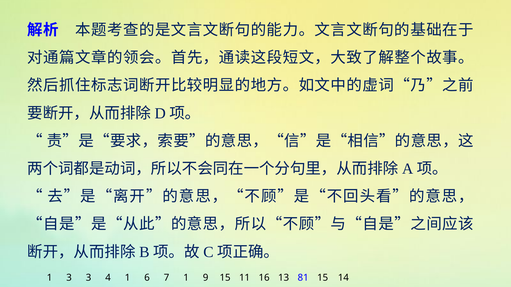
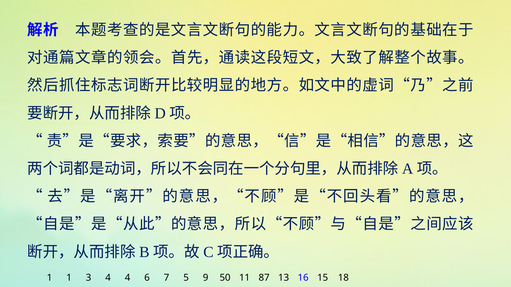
1 3: 3 -> 1 (69, 278)
4 1: 1 -> 4 (128, 278)
7 1: 1 -> 5 (186, 278)
9 15: 15 -> 50 (225, 278)
16: 16 -> 87 (264, 278)
81: 81 -> 16 (303, 278)
14: 14 -> 18 (343, 278)
